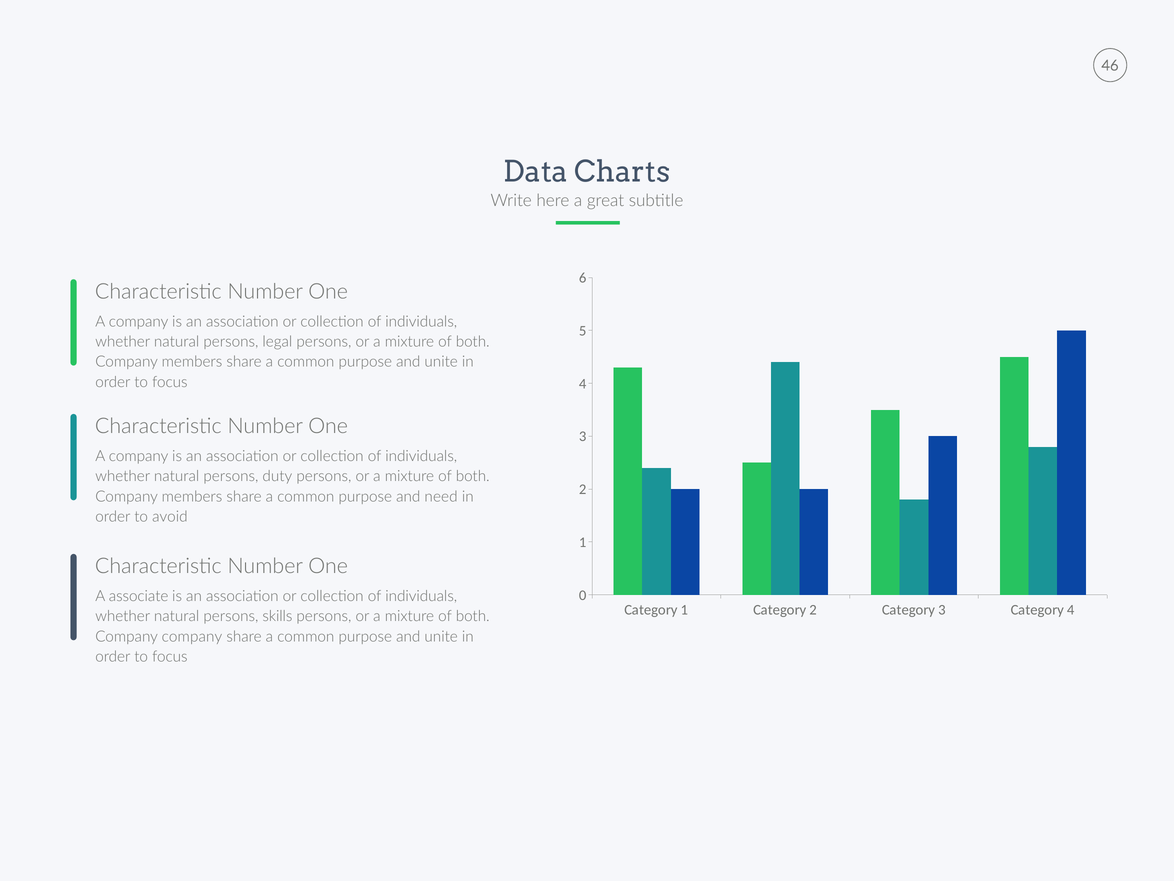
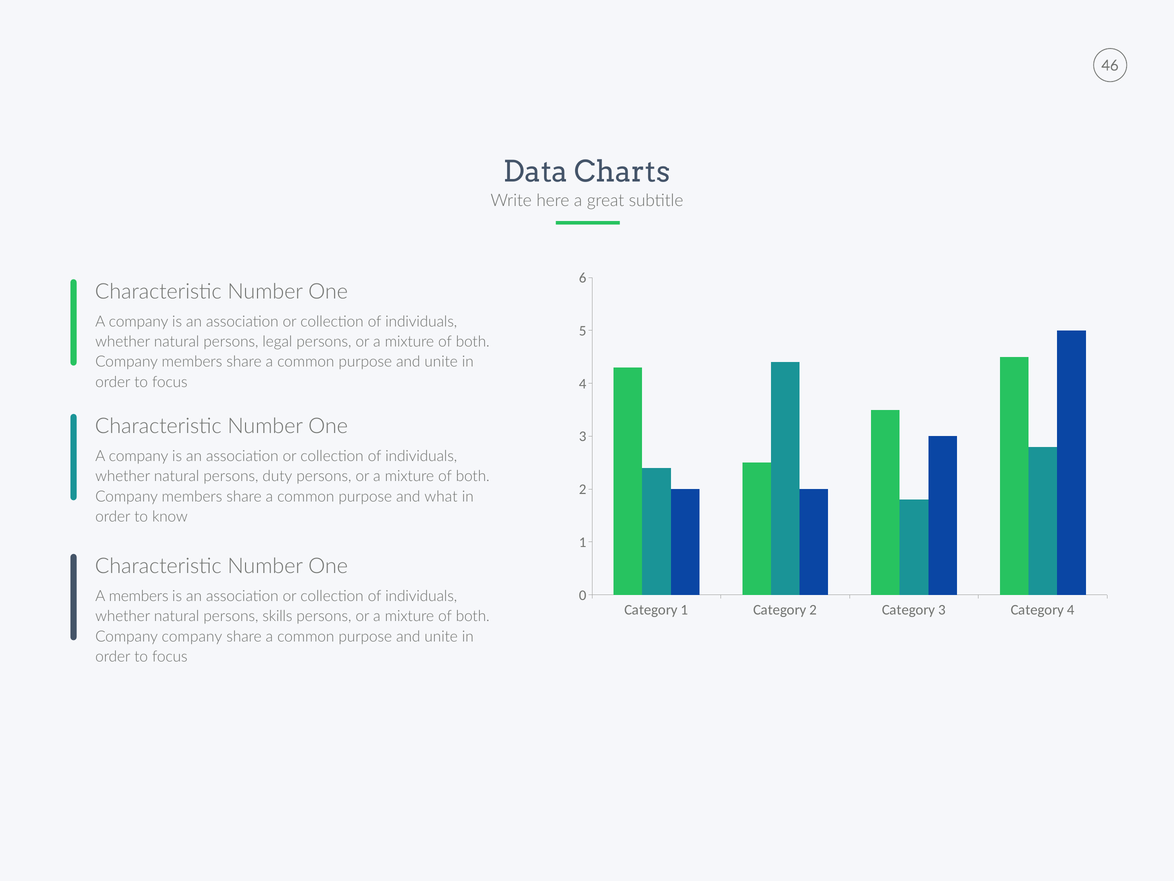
need: need -> what (441, 496)
avoid: avoid -> know (170, 516)
A associate: associate -> members (139, 596)
